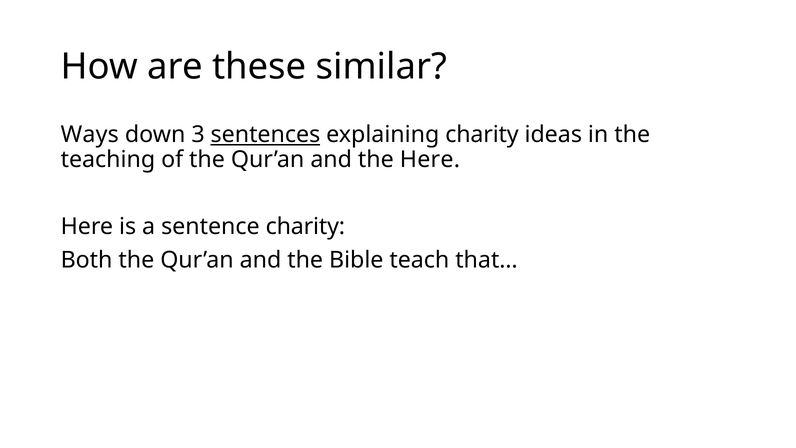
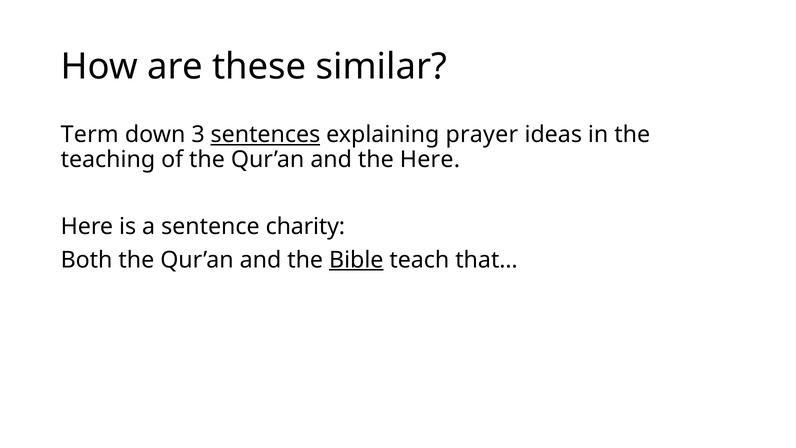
Ways: Ways -> Term (90, 135)
explaining charity: charity -> prayer (482, 135)
Bible underline: none -> present (356, 260)
